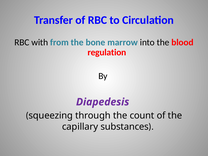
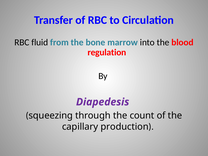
with: with -> fluid (40, 42)
substances: substances -> production (125, 127)
